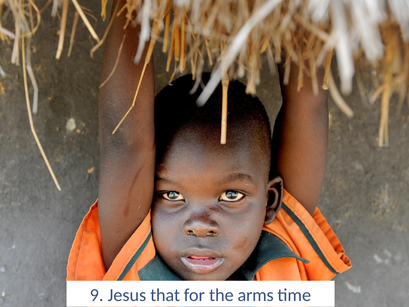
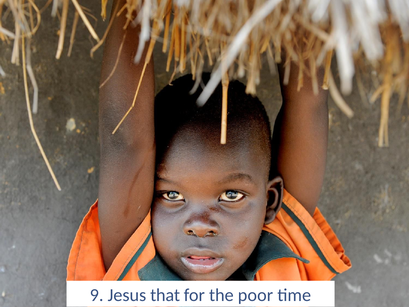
arms: arms -> poor (255, 295)
